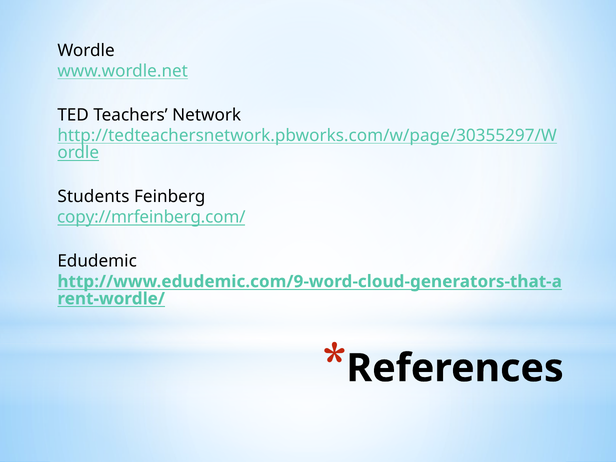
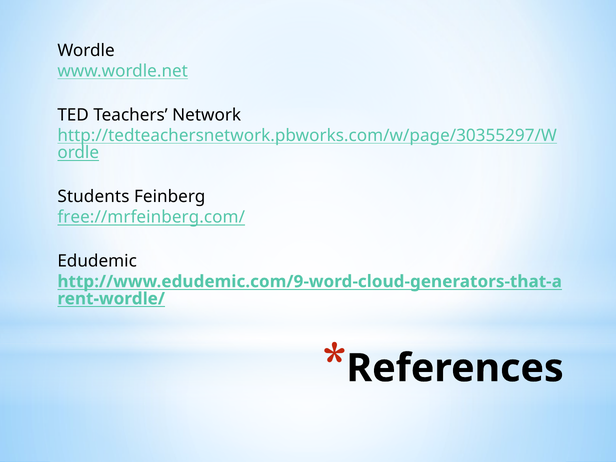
copy://mrfeinberg.com/: copy://mrfeinberg.com/ -> free://mrfeinberg.com/ (151, 217)
